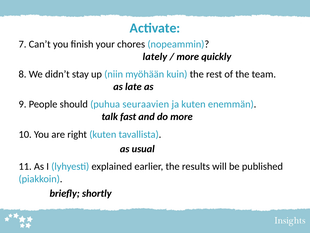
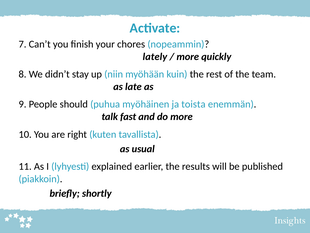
seuraavien: seuraavien -> myöhäinen (146, 104)
ja kuten: kuten -> toista (193, 104)
